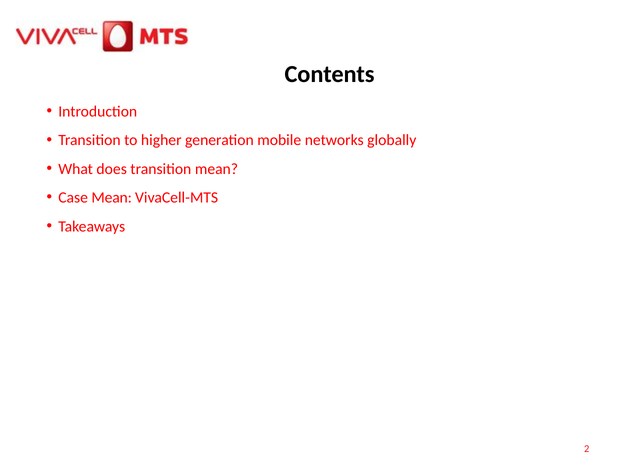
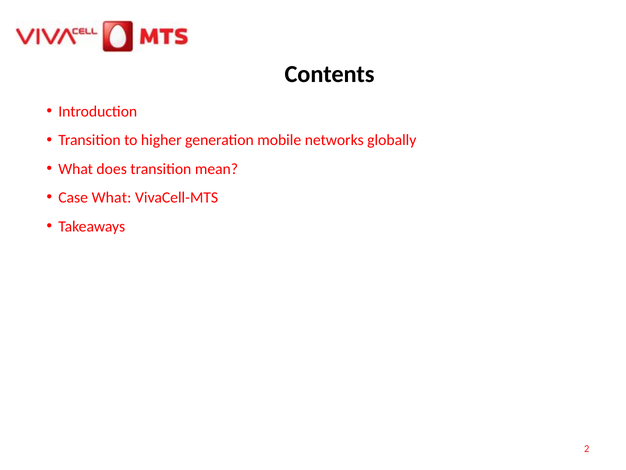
Case Mean: Mean -> What (111, 197)
